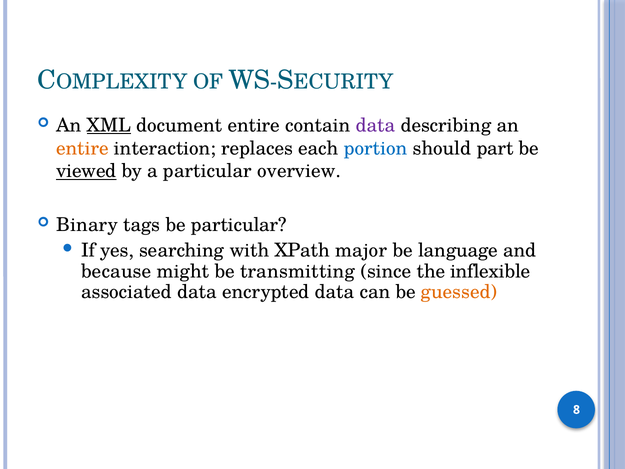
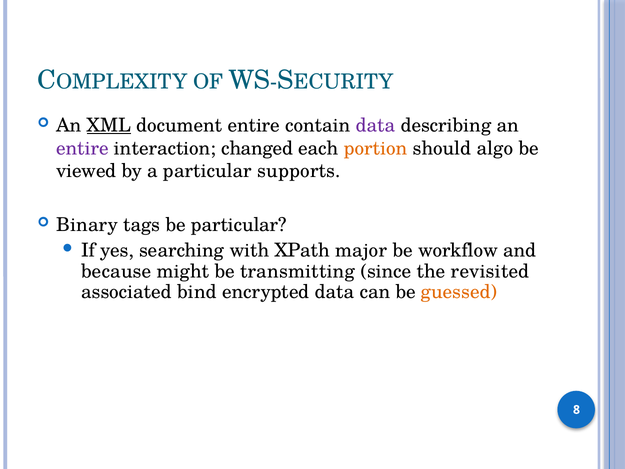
entire colour: orange -> purple (82, 148)
replaces: replaces -> changed (257, 148)
portion colour: blue -> orange (376, 148)
part: part -> algo (495, 148)
viewed underline: present -> none (86, 171)
overview: overview -> supports (299, 171)
language: language -> workflow (458, 251)
inflexible: inflexible -> revisited (490, 271)
associated data: data -> bind (197, 292)
